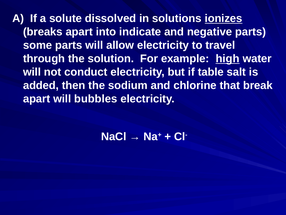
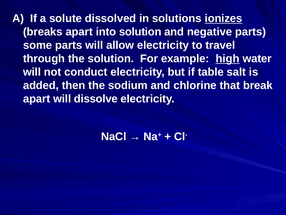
into indicate: indicate -> solution (140, 32)
bubbles: bubbles -> dissolve (96, 99)
